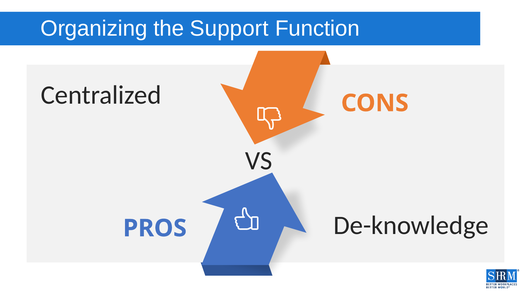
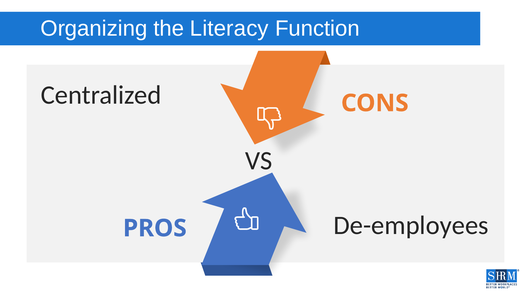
Support: Support -> Literacy (229, 28)
De-knowledge: De-knowledge -> De-employees (411, 225)
